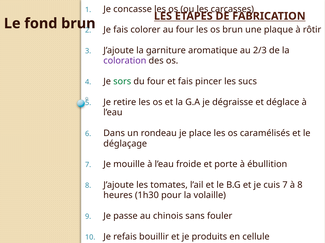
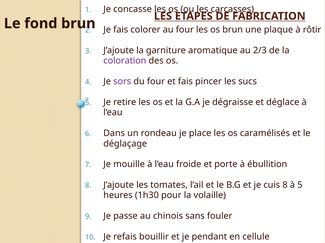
sors colour: green -> purple (122, 82)
cuis 7: 7 -> 8 (285, 185)
à 8: 8 -> 5 (300, 185)
produits: produits -> pendant (209, 237)
